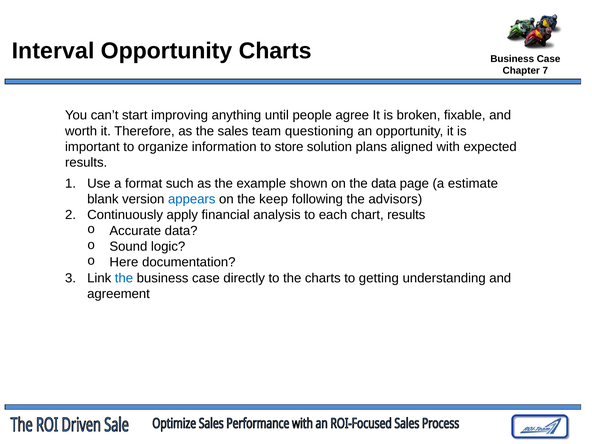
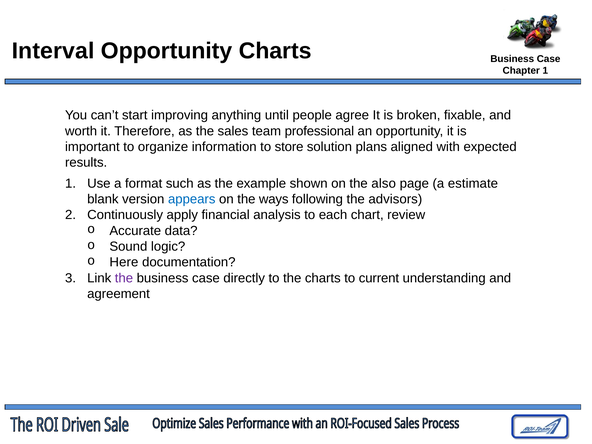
Chapter 7: 7 -> 1 (545, 71)
questioning: questioning -> professional (319, 131)
the data: data -> also (384, 183)
keep: keep -> ways (274, 199)
chart results: results -> review (406, 215)
the colour: blue -> purple (124, 278)
getting: getting -> current (379, 278)
